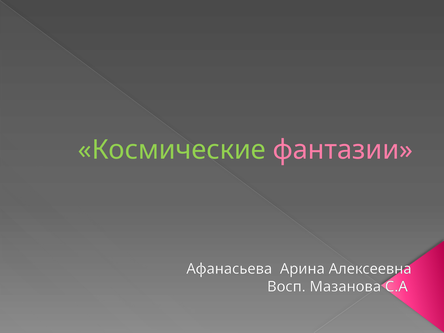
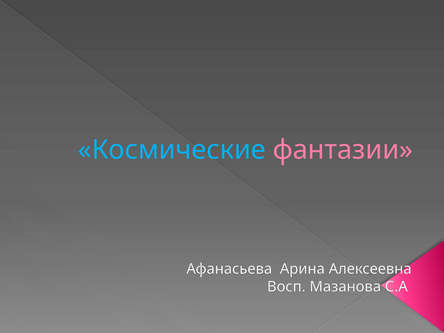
Космические colour: light green -> light blue (172, 150)
